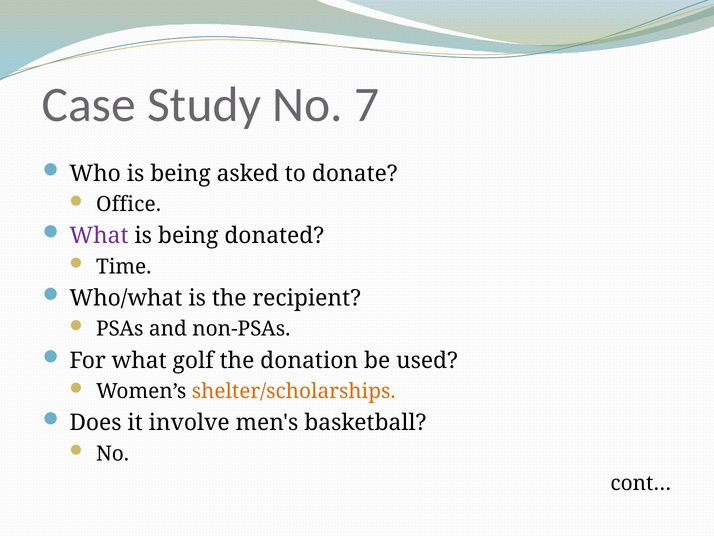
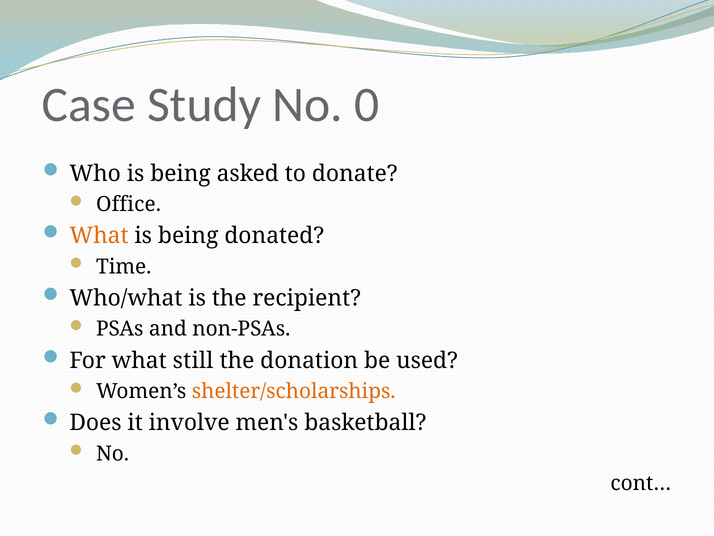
7: 7 -> 0 (367, 105)
What colour: purple -> orange (99, 236)
golf: golf -> still (193, 360)
